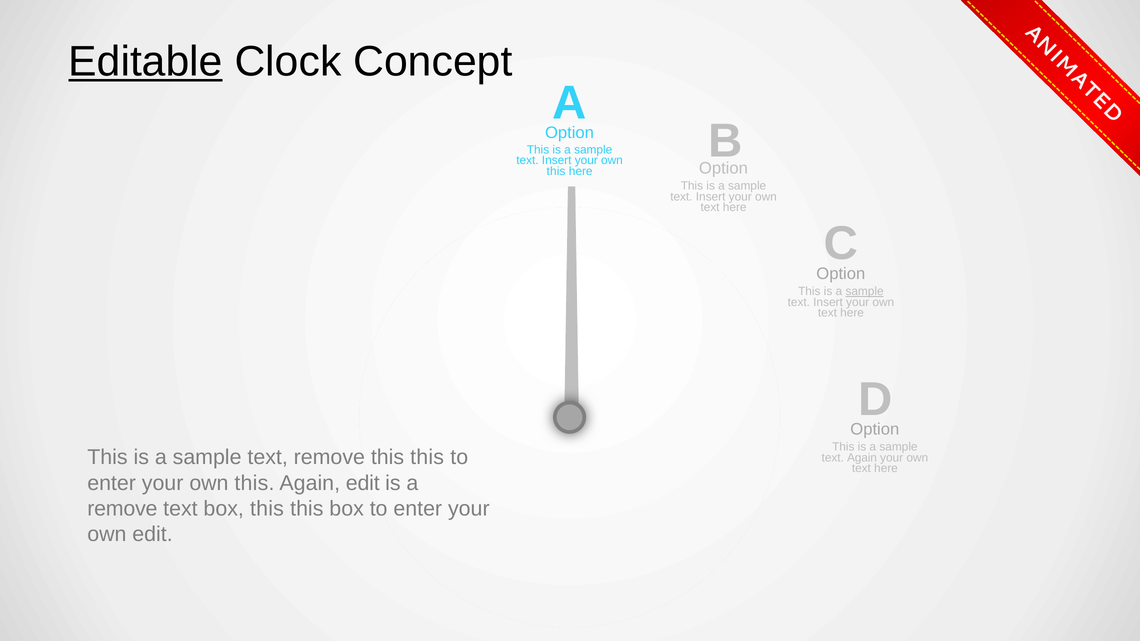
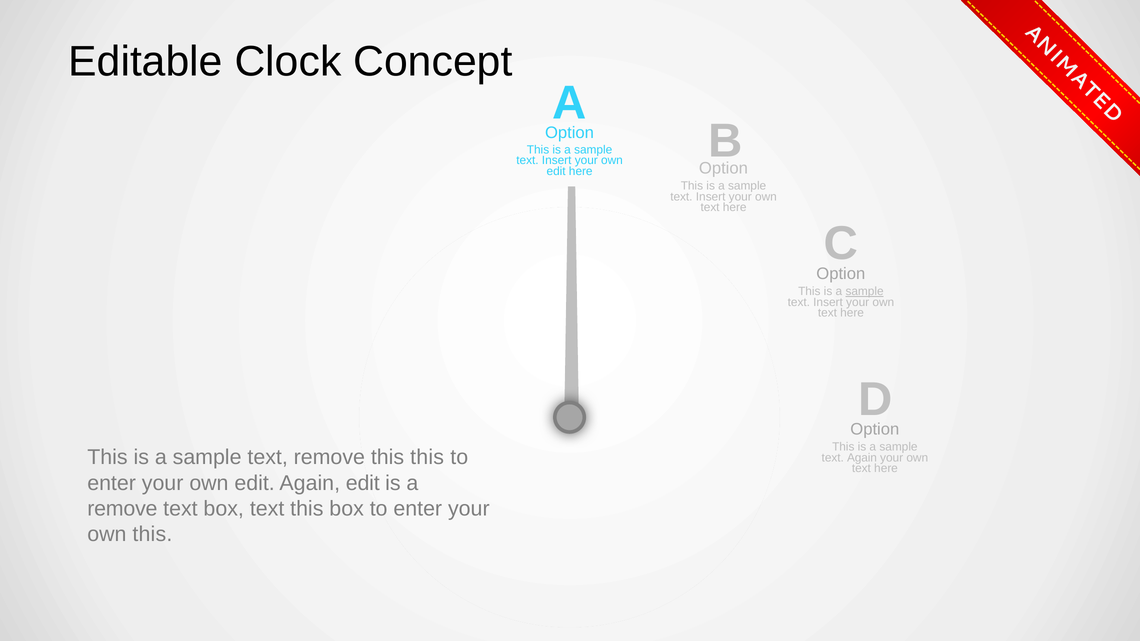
Editable underline: present -> none (146, 62)
this: this -> edit (556, 171)
enter your own this: this -> edit (255, 483)
box this: this -> text (267, 509)
own edit: edit -> this (152, 535)
